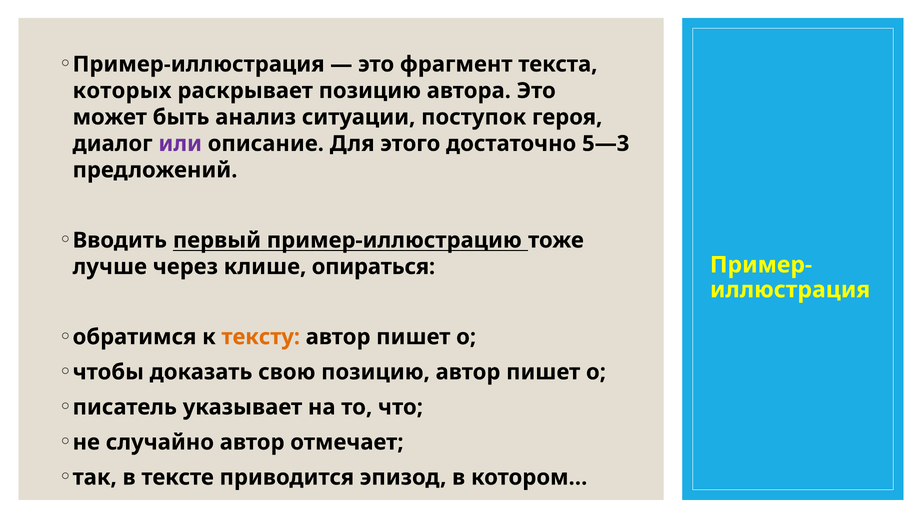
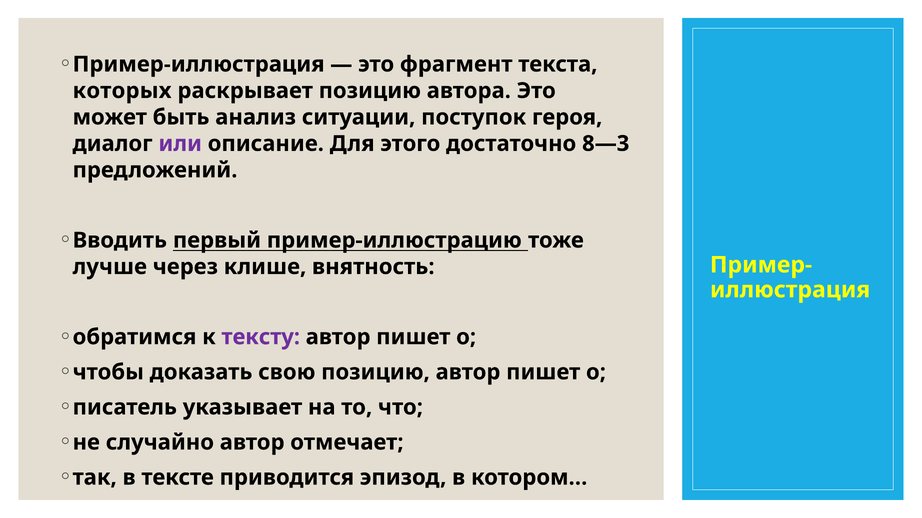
5—3: 5—3 -> 8—3 (606, 144)
опираться: опираться -> внятность (373, 267)
тексту colour: orange -> purple (261, 337)
